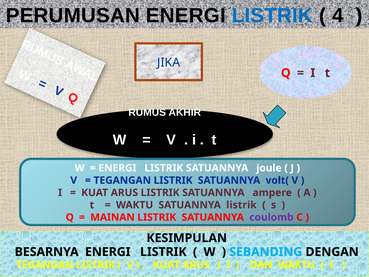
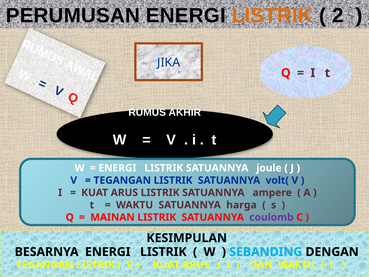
LISTRIK colour: blue -> orange (272, 16)
4: 4 -> 2 (338, 16)
SATUANNYA listrik: listrik -> harga (241, 205)
